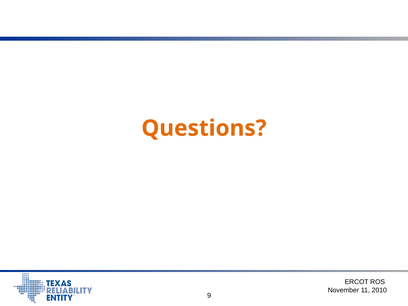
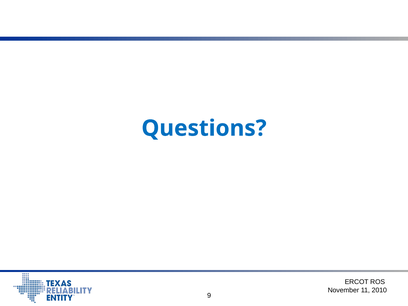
Questions colour: orange -> blue (204, 128)
